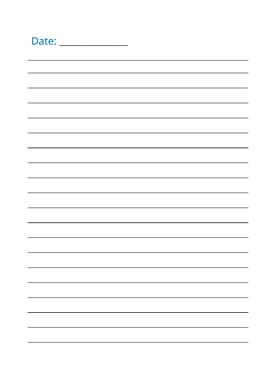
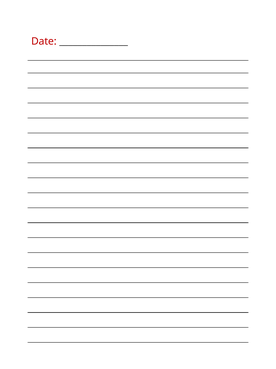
Date colour: blue -> red (44, 41)
